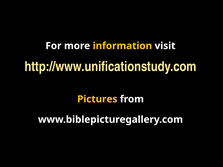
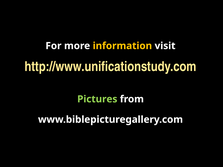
Pictures colour: yellow -> light green (97, 99)
